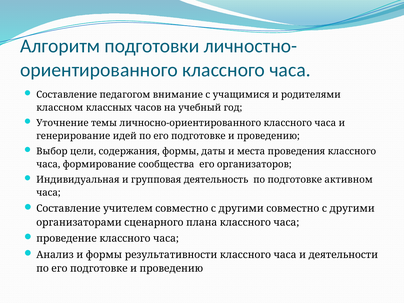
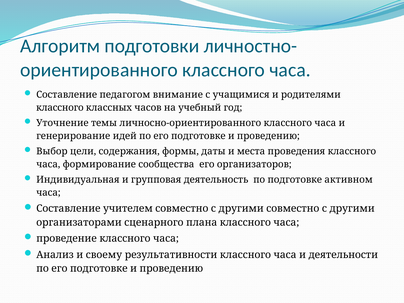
классном: классном -> классного (60, 108)
и формы: формы -> своему (104, 255)
